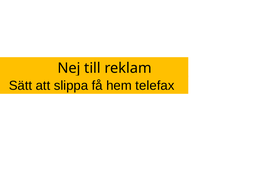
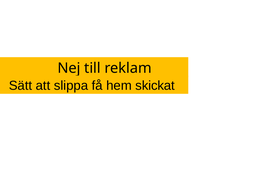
telefax: telefax -> skickat (155, 86)
